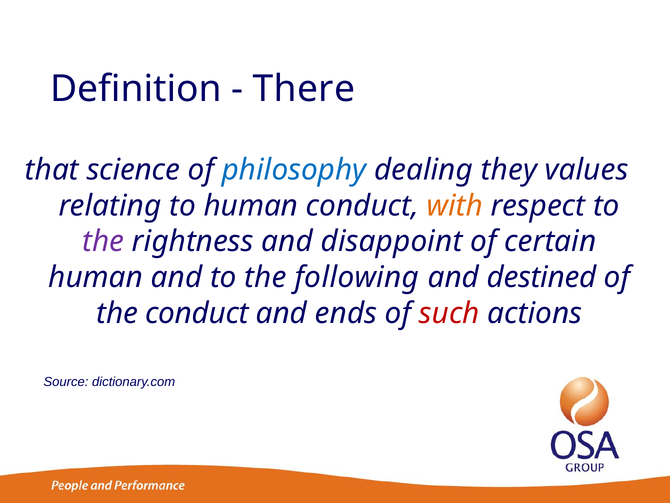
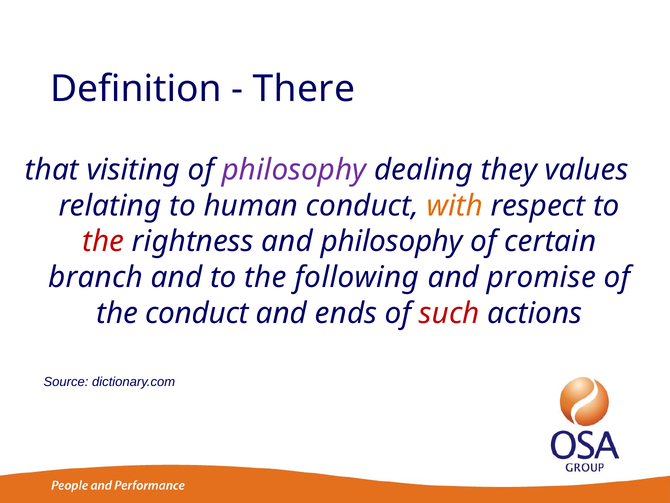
science: science -> visiting (133, 170)
philosophy colour: blue -> purple (294, 170)
the colour: purple -> red (103, 241)
and disappoint: disappoint -> philosophy (392, 241)
human: human -> branch (96, 277)
destined: destined -> promise (541, 277)
